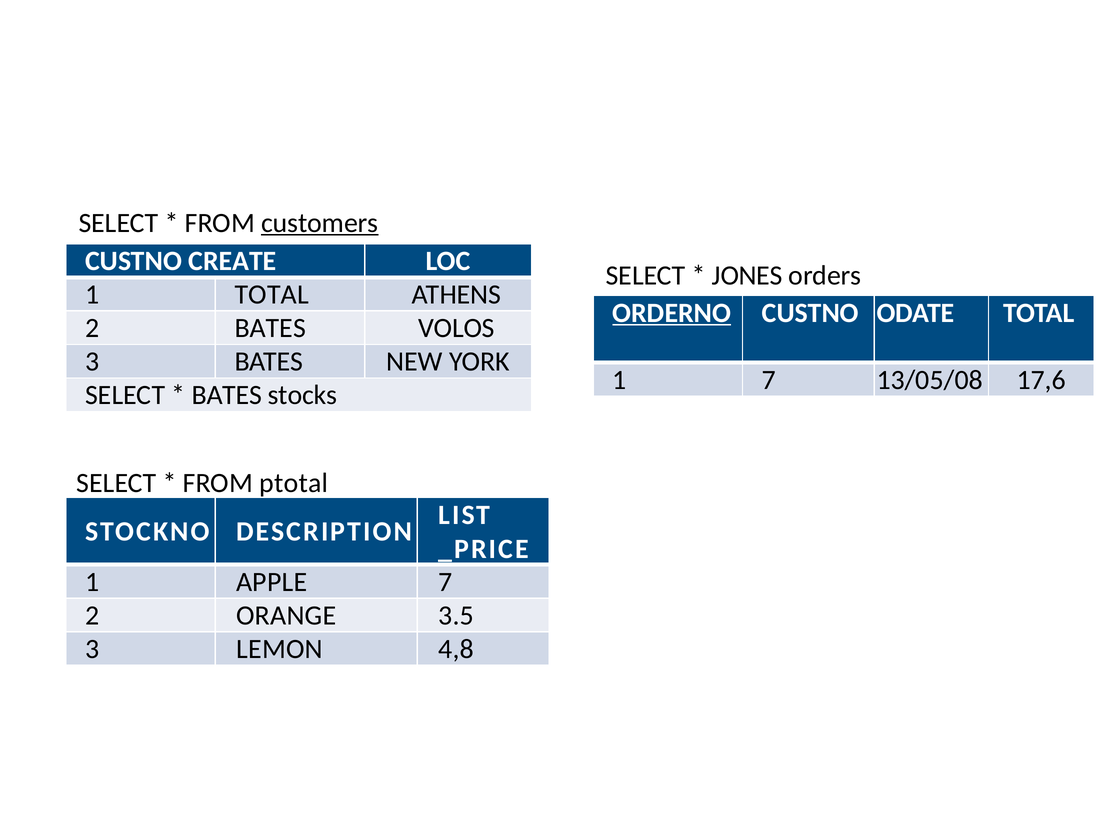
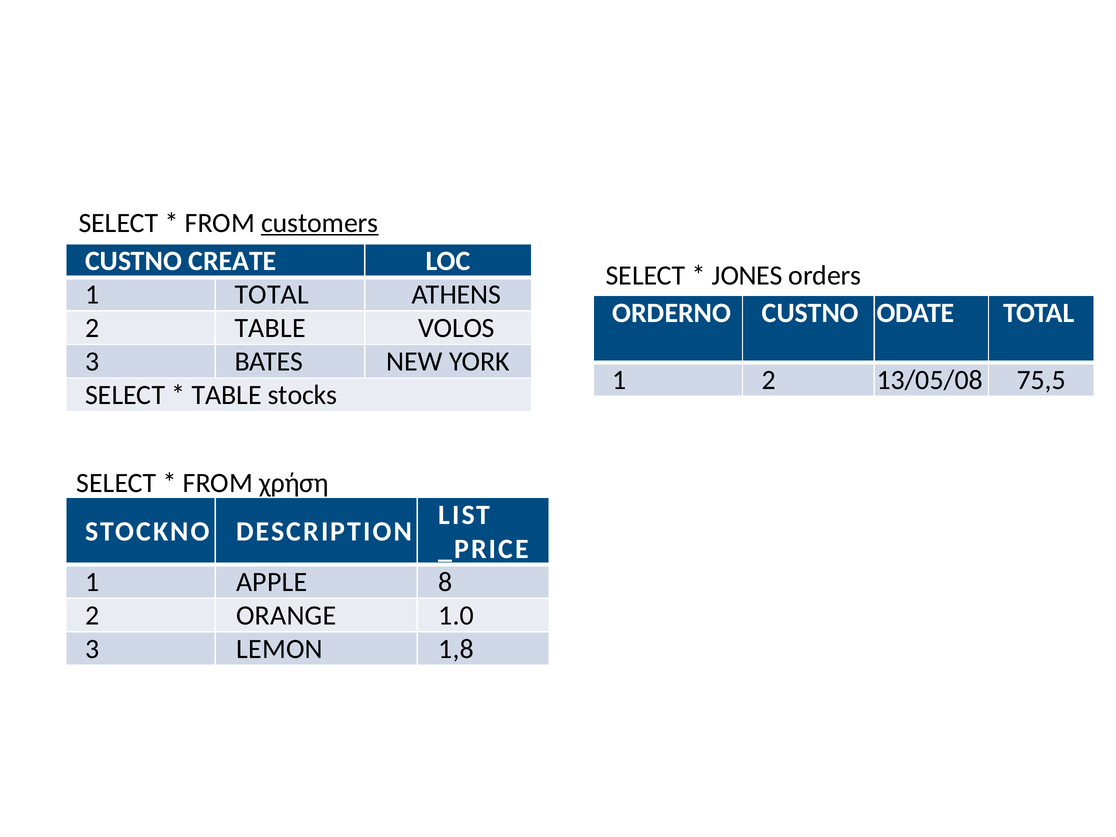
ORDERNO underline: present -> none (672, 313)
2 BATES: BATES -> TABLE (270, 328)
1 7: 7 -> 2 (769, 380)
17,6: 17,6 -> 75,5 (1041, 380)
BATES: BATES -> TABLE (227, 395)
ptotal: ptotal -> χρήση (294, 483)
APPLE 7: 7 -> 8 (445, 582)
3.5: 3.5 -> 1.0 (456, 615)
4,8: 4,8 -> 1,8 (456, 649)
